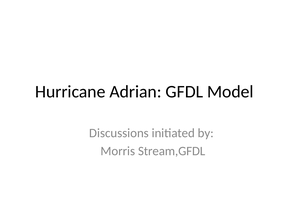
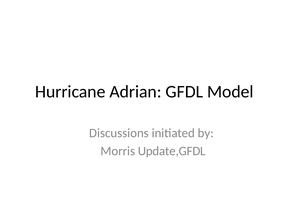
Stream,GFDL: Stream,GFDL -> Update,GFDL (172, 151)
